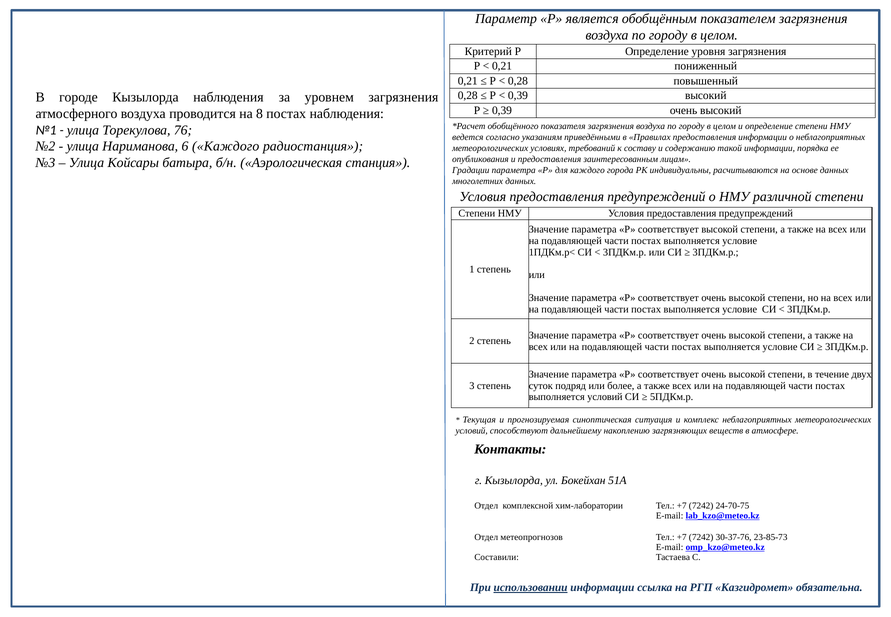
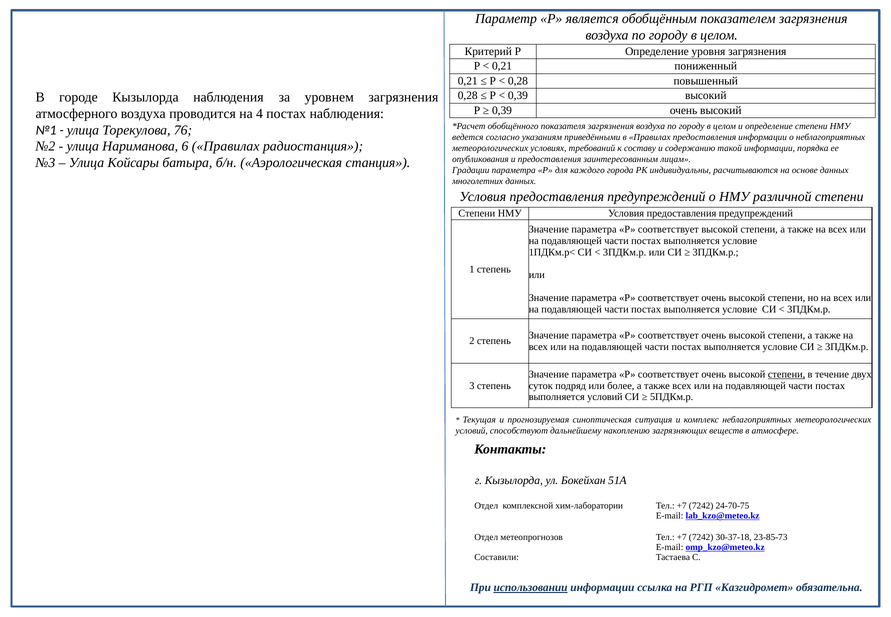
8: 8 -> 4 (260, 114)
6 Каждого: Каждого -> Правилах (226, 146)
степени underline: none -> present (787, 374)
30-37-76: 30-37-76 -> 30-37-18 (734, 537)
